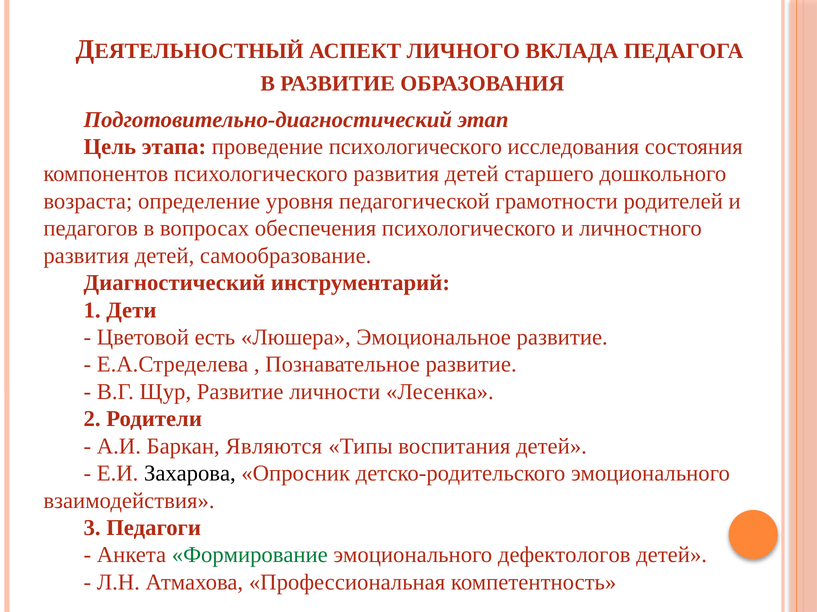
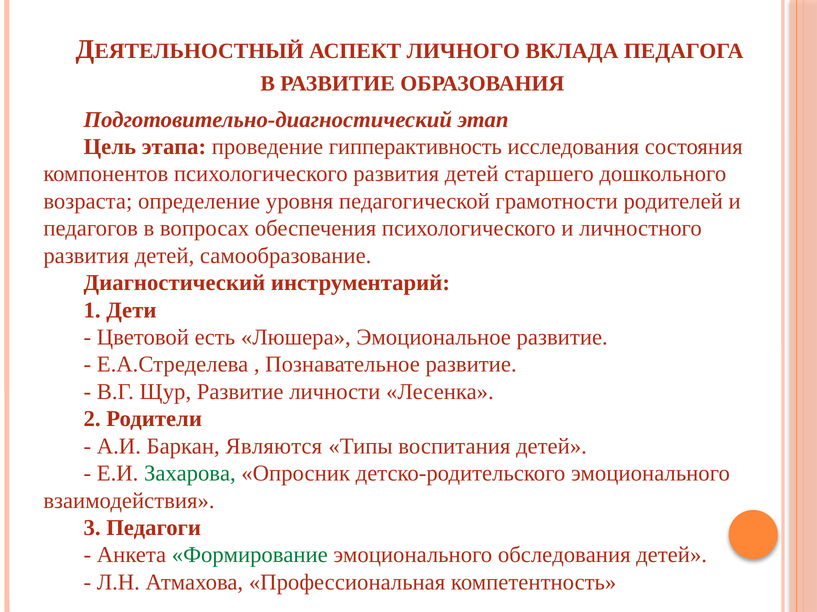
проведение психологического: психологического -> гипперактивность (415, 147)
Захарова colour: black -> green (190, 474)
дефектологов: дефектологов -> обследования (564, 556)
